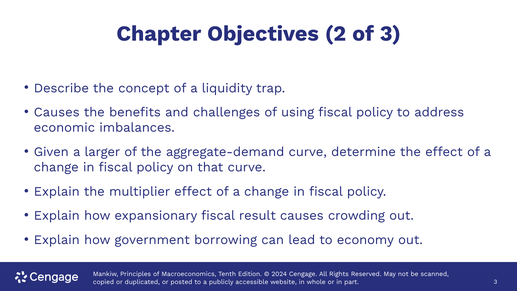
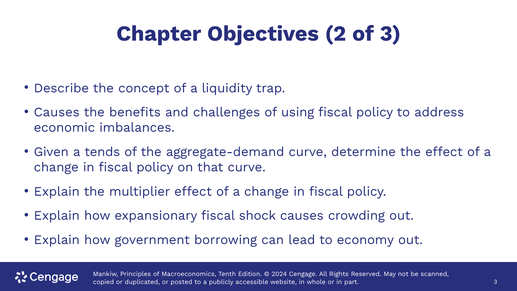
larger: larger -> tends (102, 152)
result: result -> shock (257, 216)
